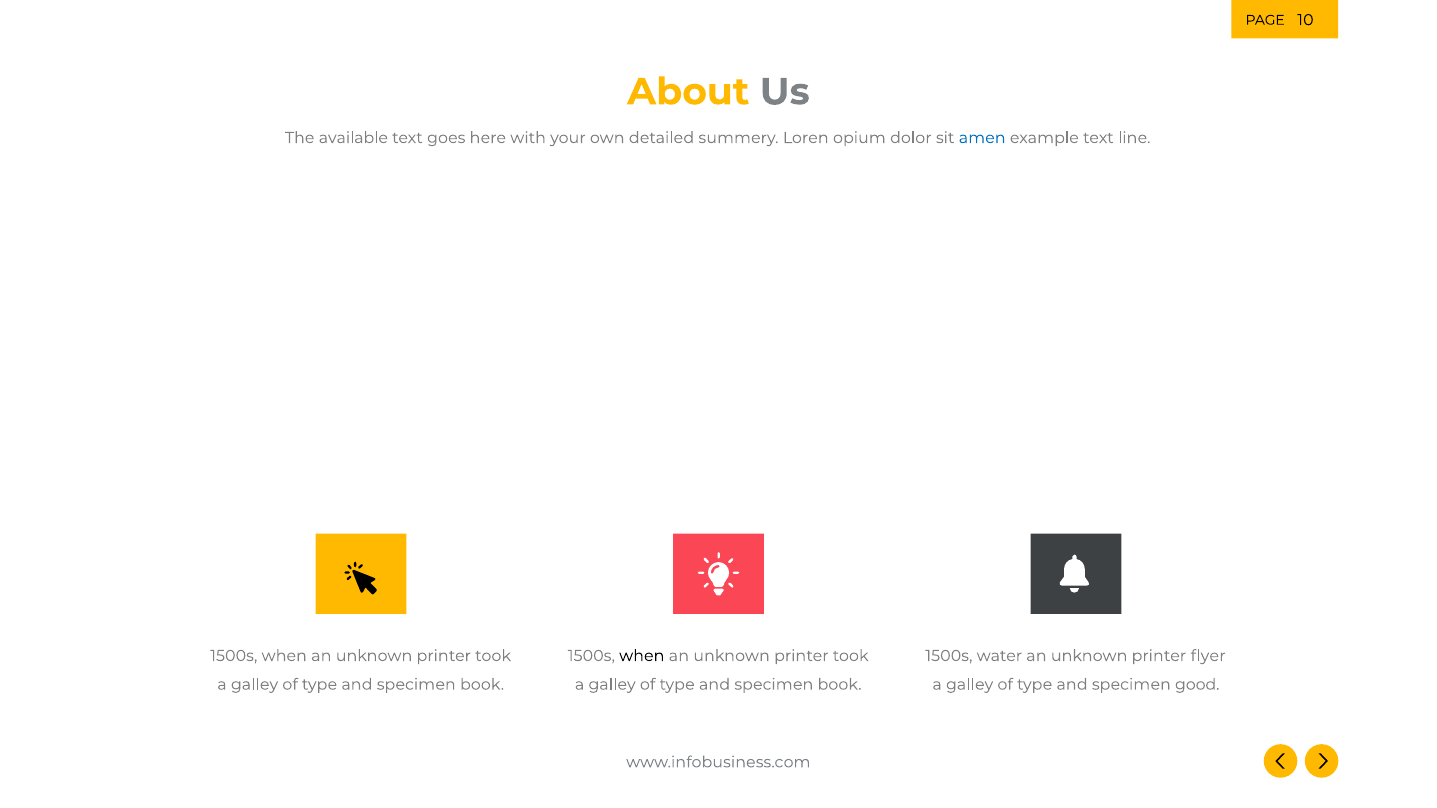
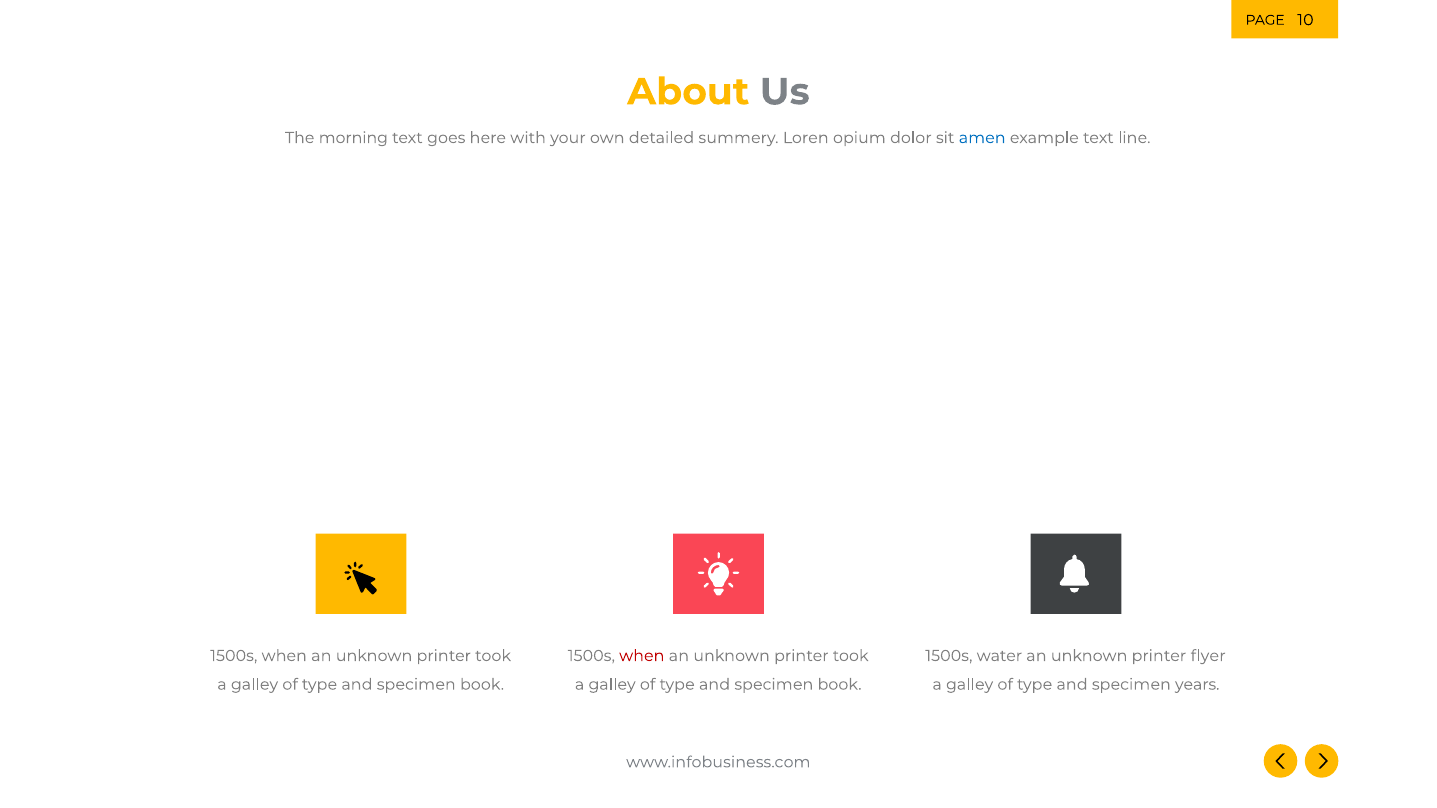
available: available -> morning (353, 138)
when colour: black -> red (642, 656)
good: good -> years (1197, 685)
